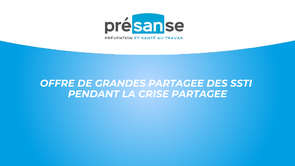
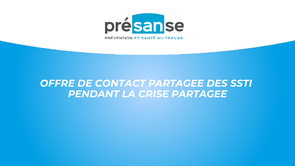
GRANDES: GRANDES -> CONTACT (120, 83)
